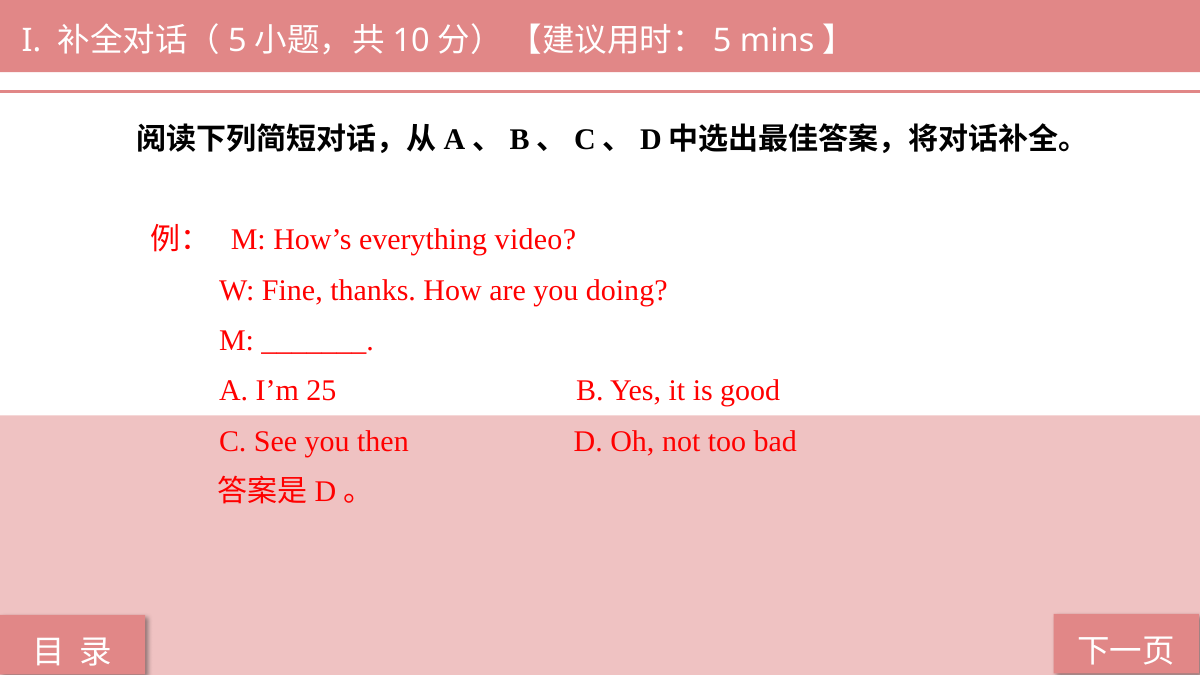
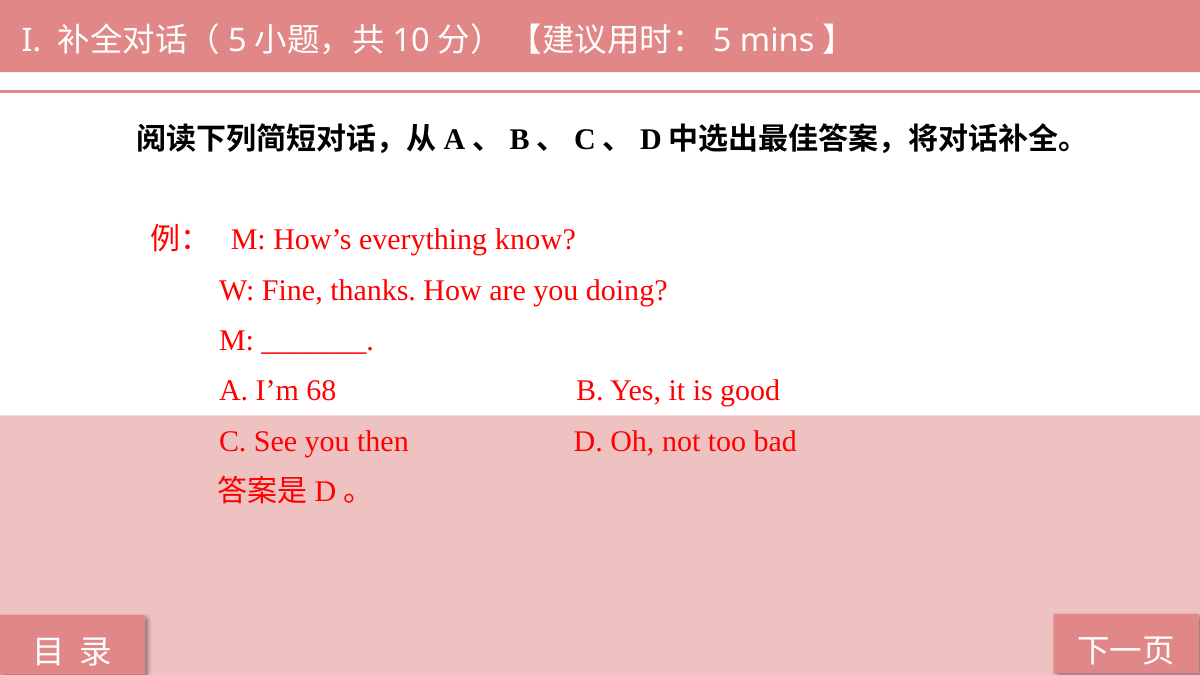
video: video -> know (535, 240)
25: 25 -> 68 (321, 391)
